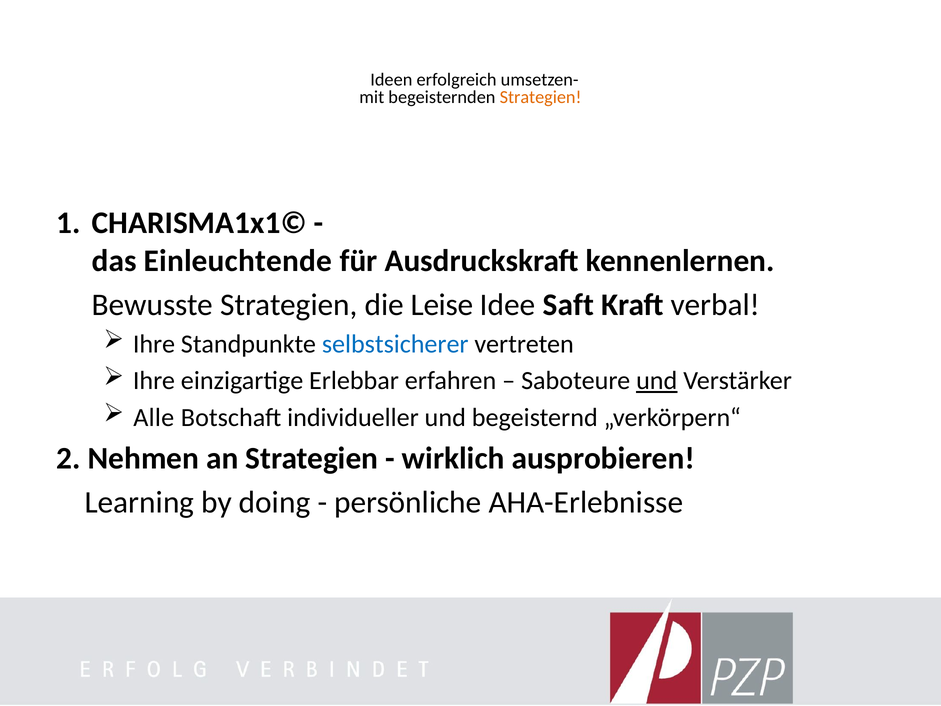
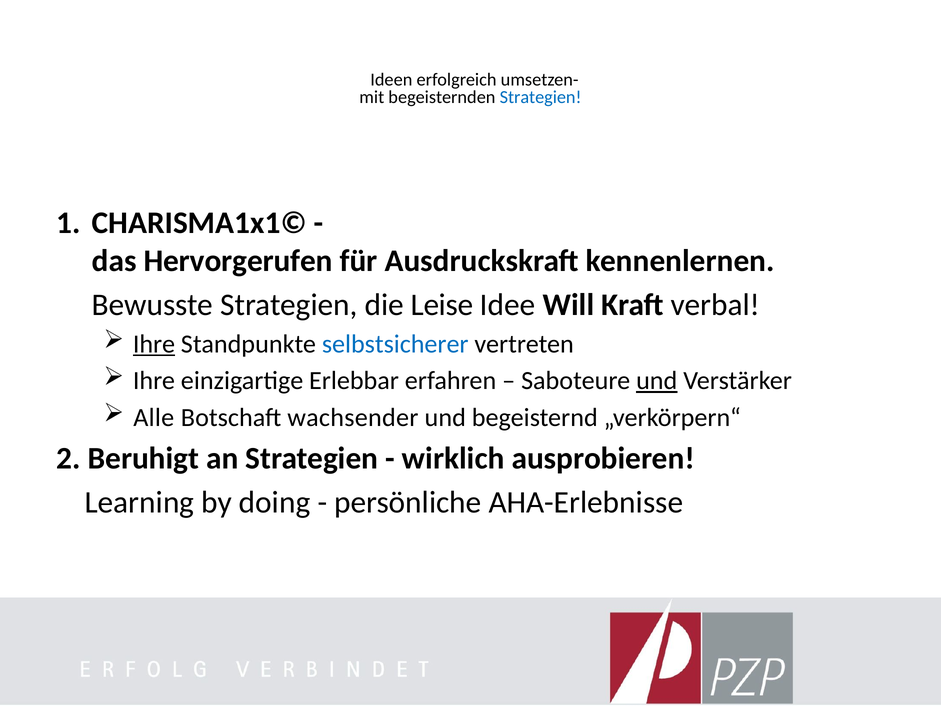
Strategien colour: orange -> blue (541, 97)
Einleuchtende: Einleuchtende -> Hervorgerufen (238, 261)
Saft: Saft -> Will (568, 305)
Ihre underline: none -> present (154, 344)
individueller: individueller -> wachsender (353, 417)
Nehmen: Nehmen -> Beruhigt (143, 458)
